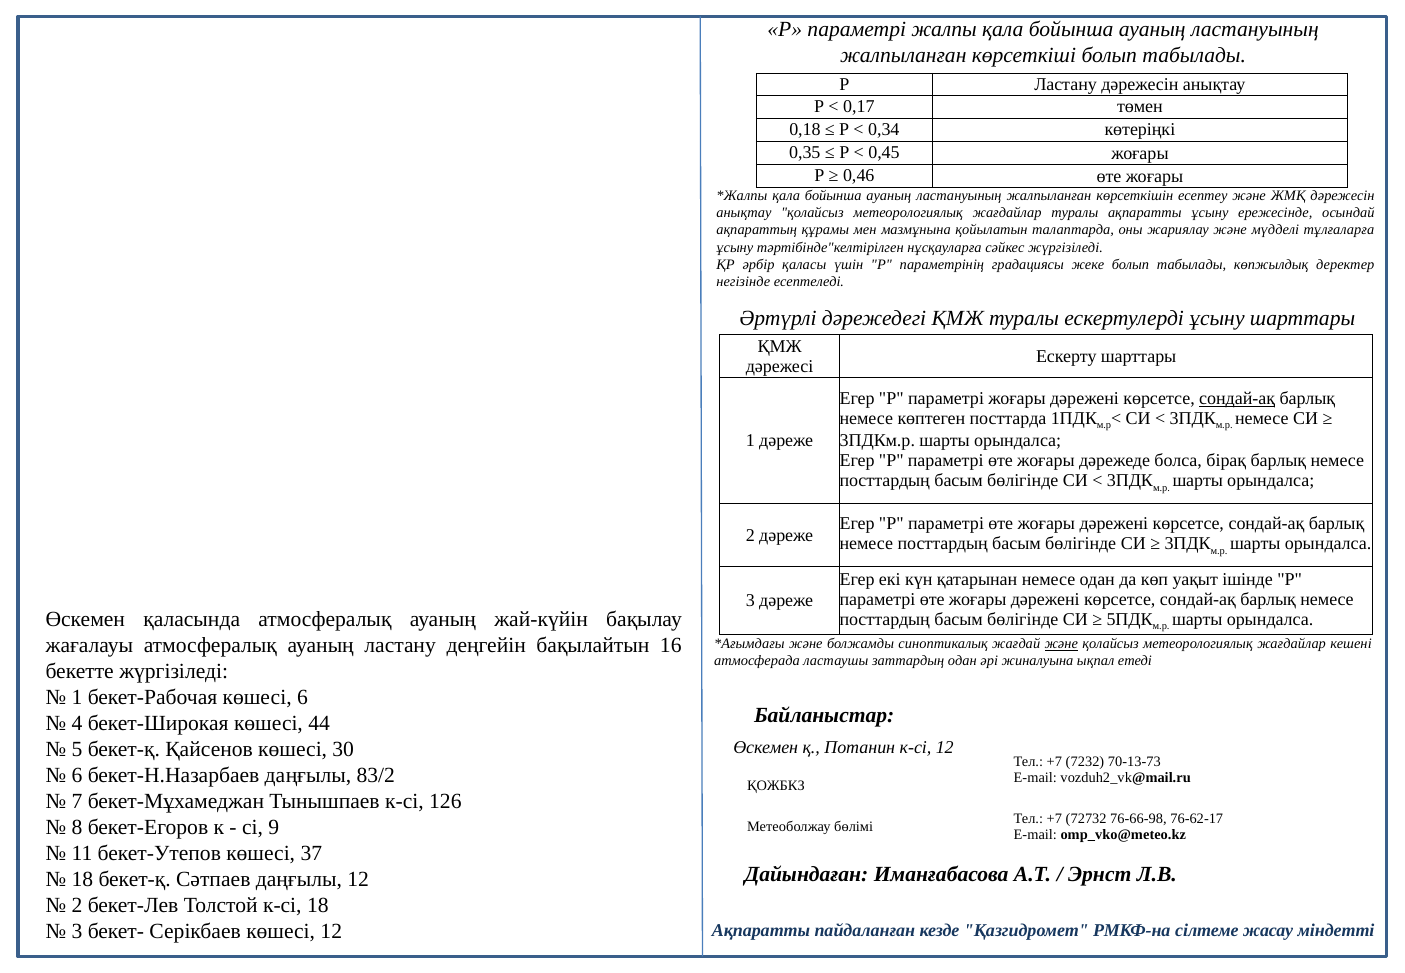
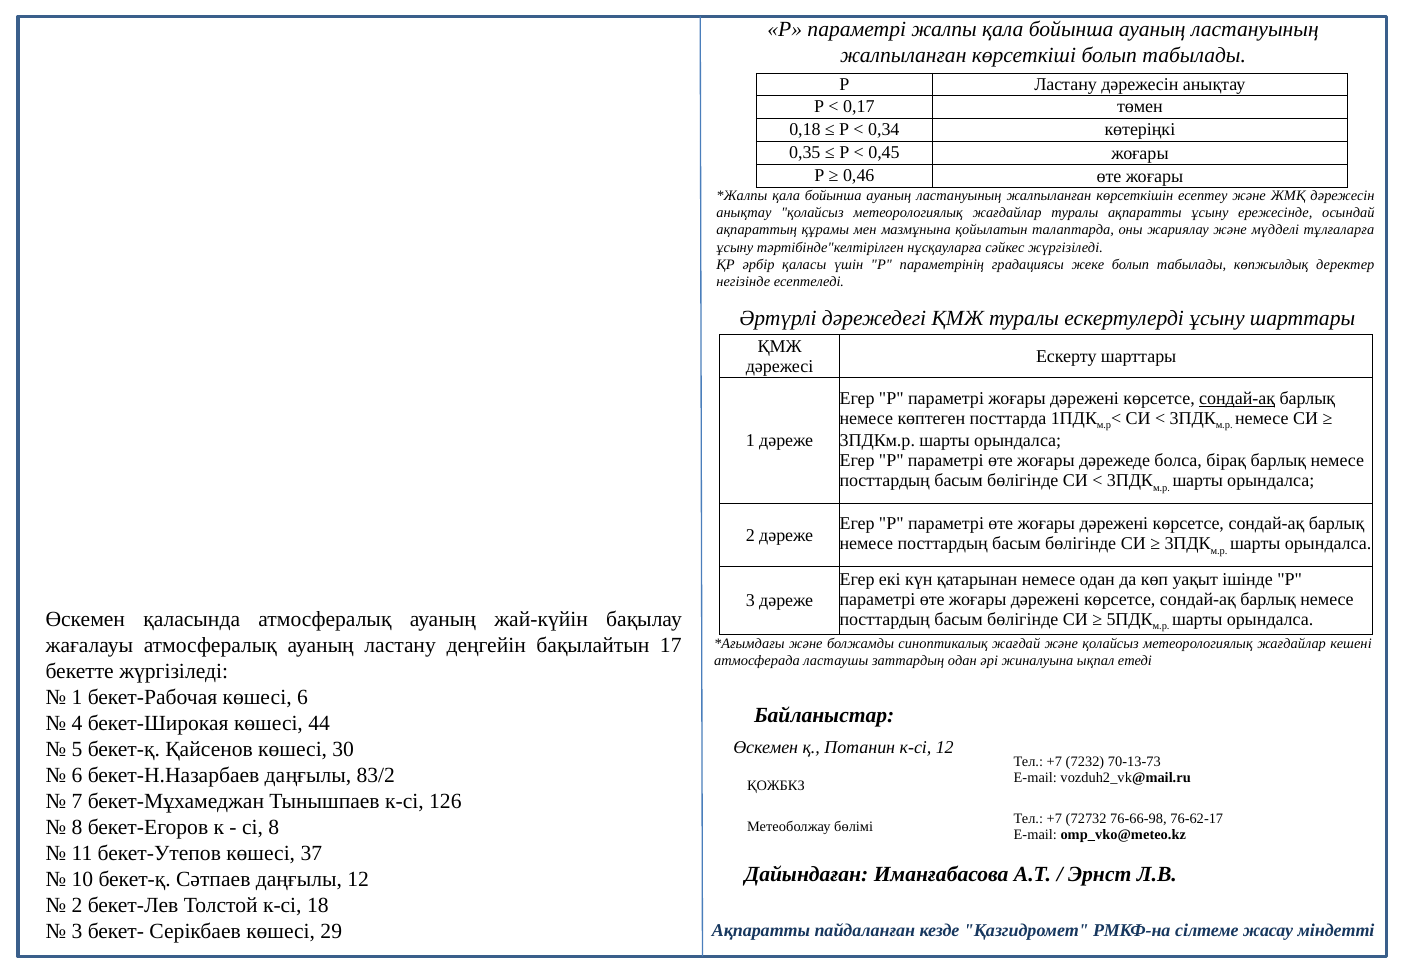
16: 16 -> 17 (671, 645)
және underline: present -> none (1061, 644)
сі 9: 9 -> 8 (274, 827)
18: 18 -> 10 (82, 879)
көшесі 12: 12 -> 29 (331, 931)
